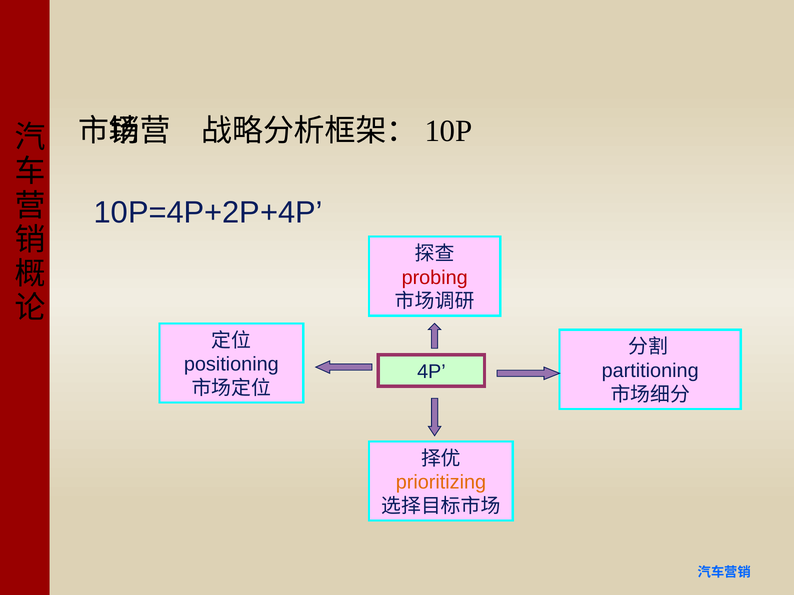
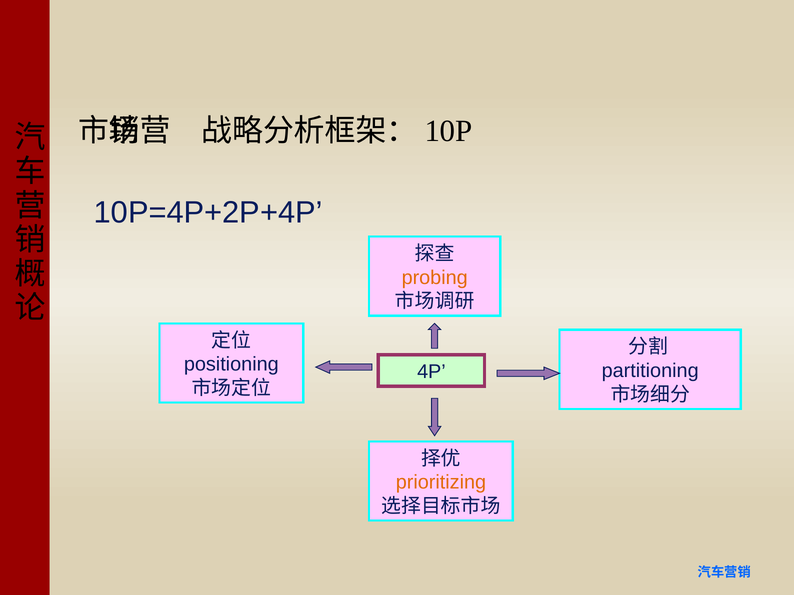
probing colour: red -> orange (435, 278)
